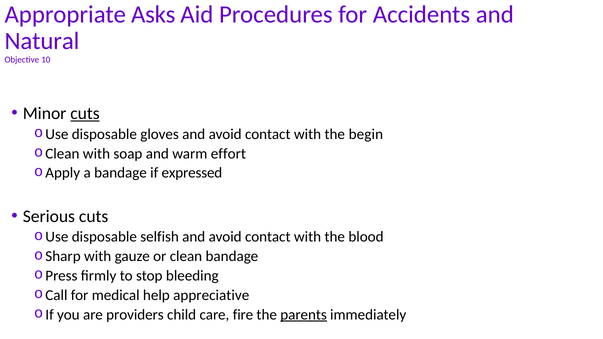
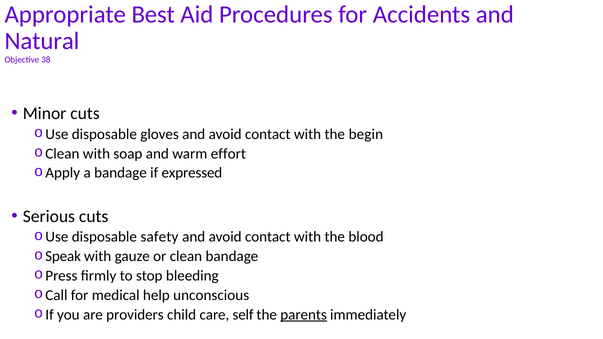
Asks: Asks -> Best (153, 14)
10: 10 -> 38 (46, 60)
cuts underline: present -> none (85, 113)
selfish: selfish -> safety (159, 237)
Sharp: Sharp -> Speak (63, 257)
appreciative: appreciative -> unconscious (211, 295)
fire: fire -> self (243, 315)
